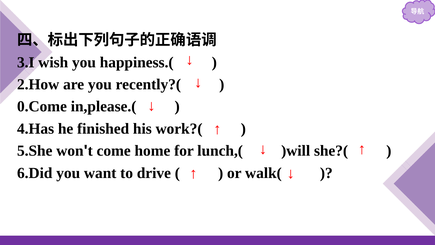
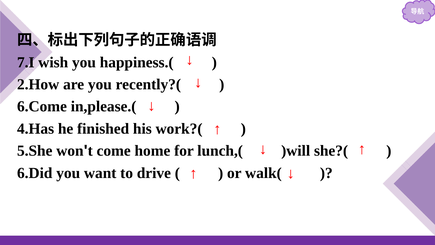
3.I: 3.I -> 7.I (26, 62)
0.Come: 0.Come -> 6.Come (42, 106)
